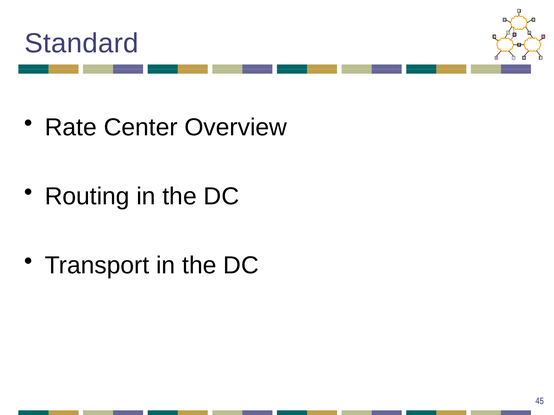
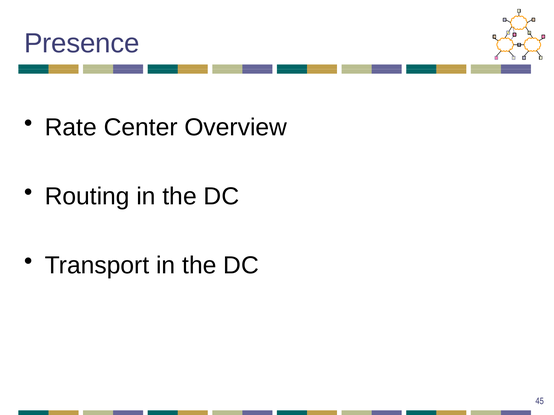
Standard: Standard -> Presence (82, 43)
